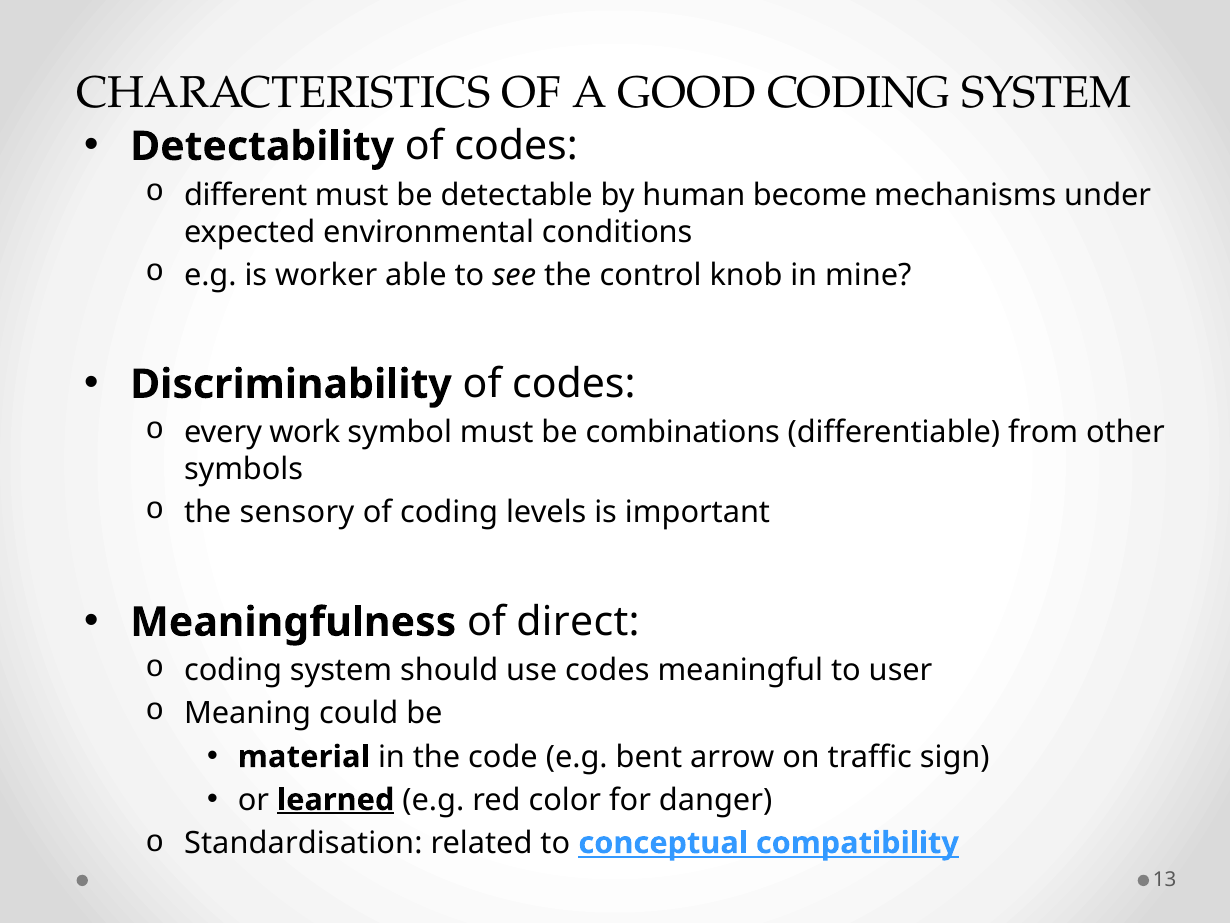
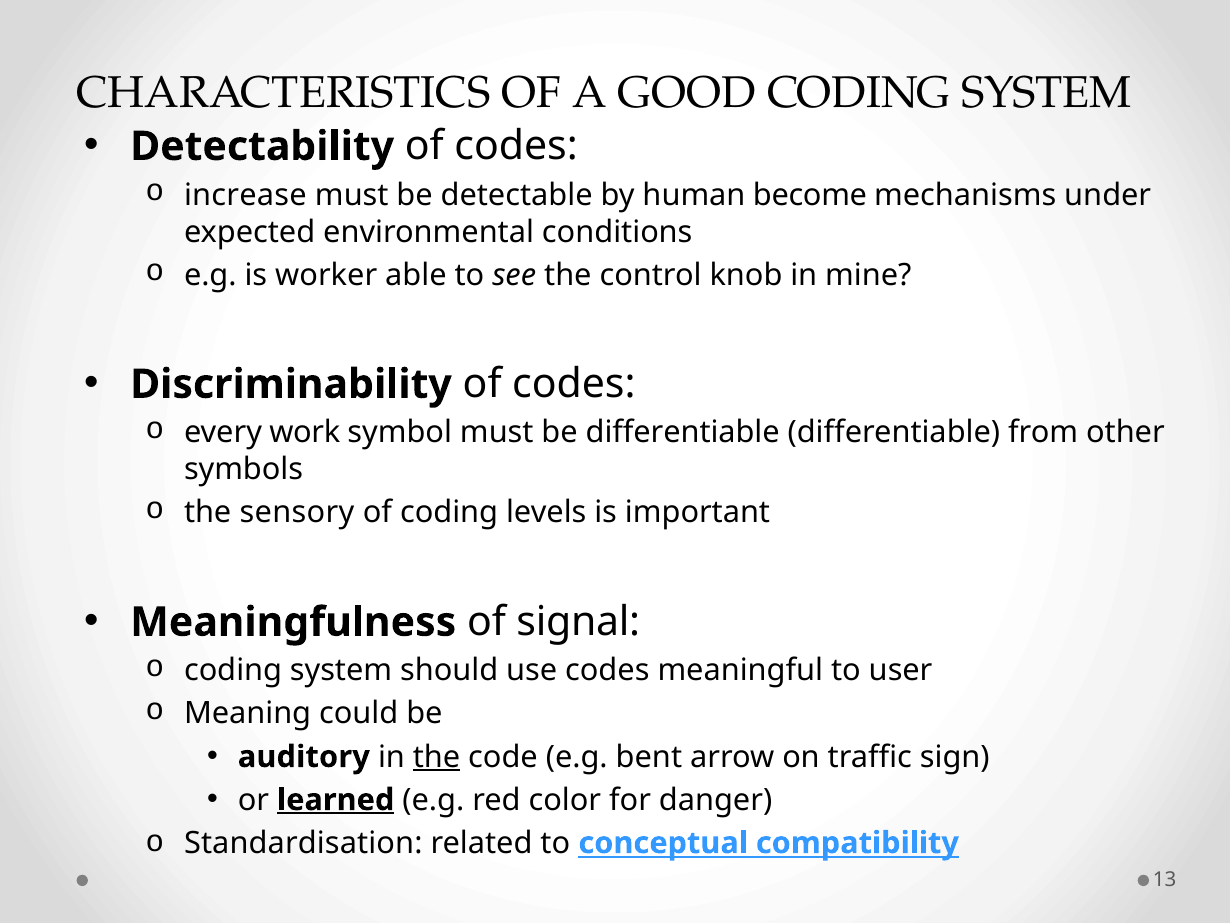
different: different -> increase (245, 195)
be combinations: combinations -> differentiable (683, 433)
direct: direct -> signal (578, 622)
material: material -> auditory (304, 756)
the underline: none -> present (437, 756)
